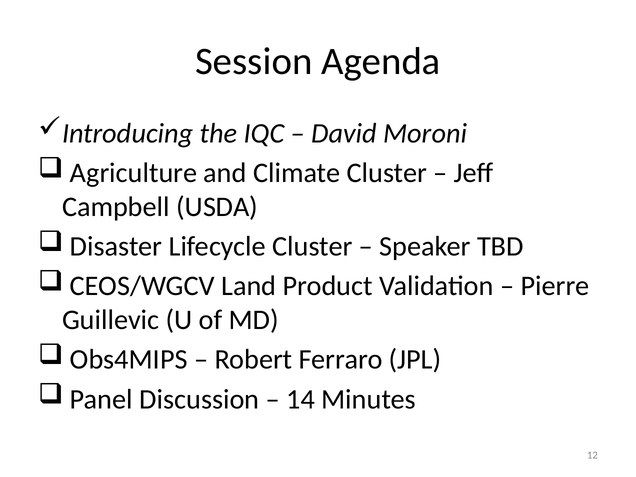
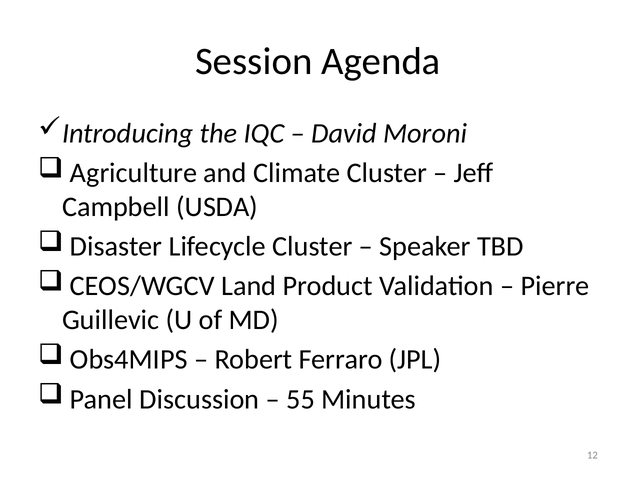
14: 14 -> 55 (300, 399)
